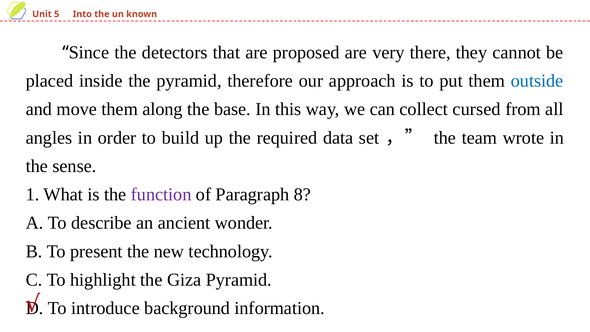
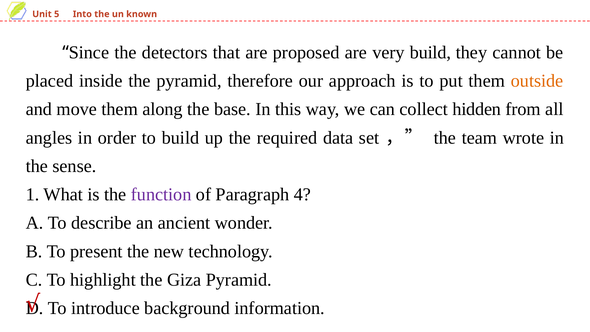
very there: there -> build (430, 52)
outside colour: blue -> orange (537, 81)
cursed: cursed -> hidden (477, 109)
8: 8 -> 4 (302, 194)
